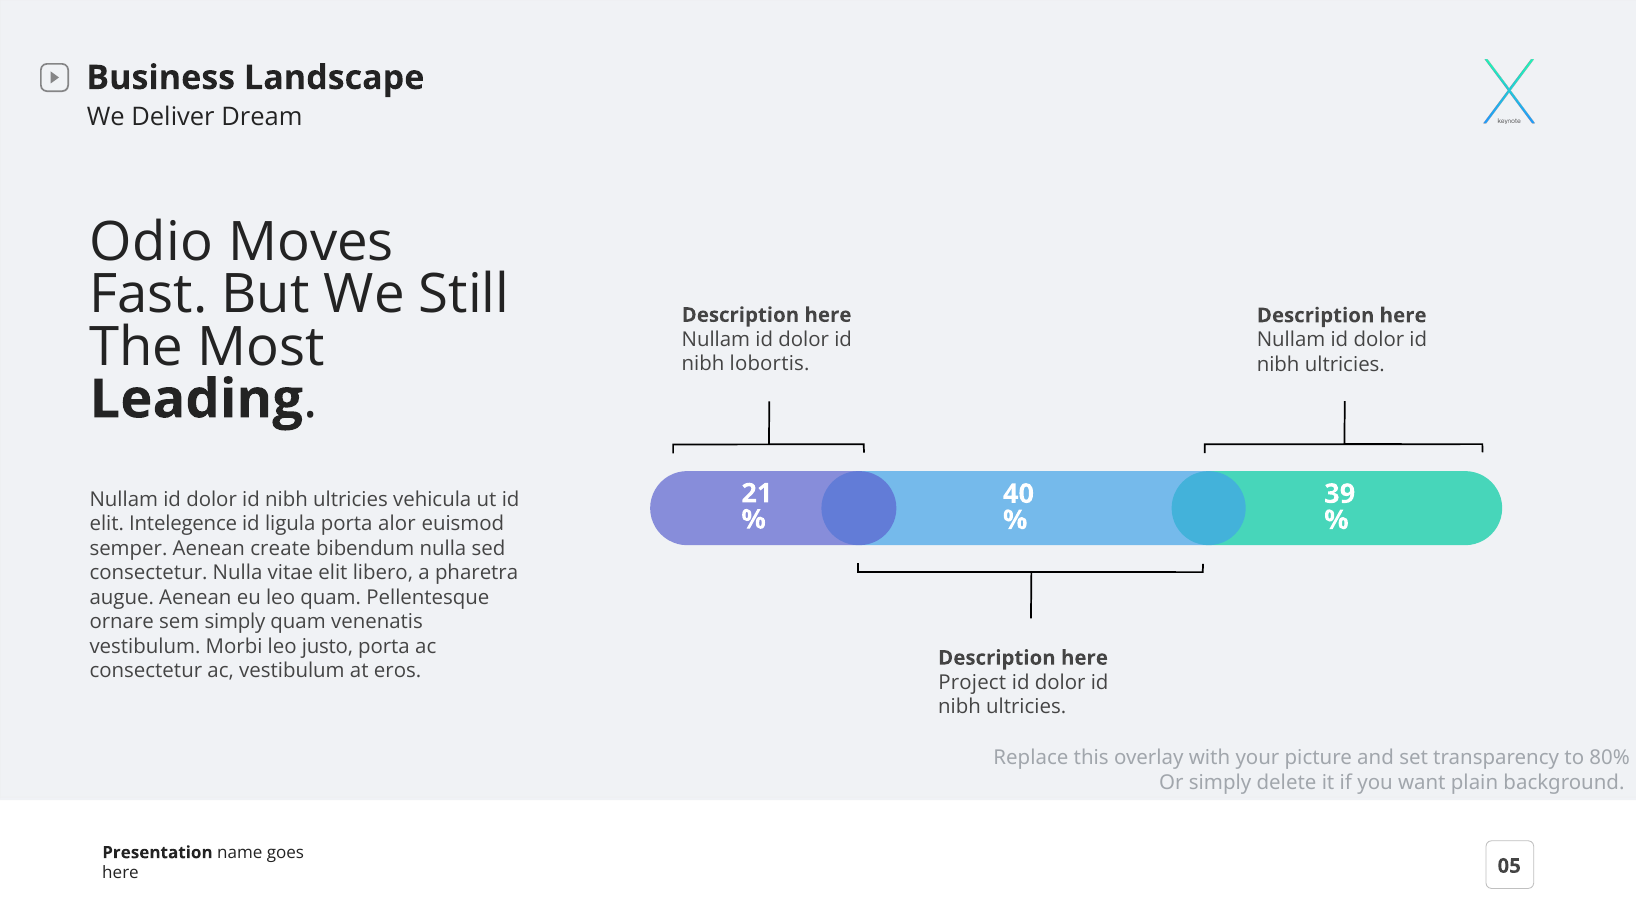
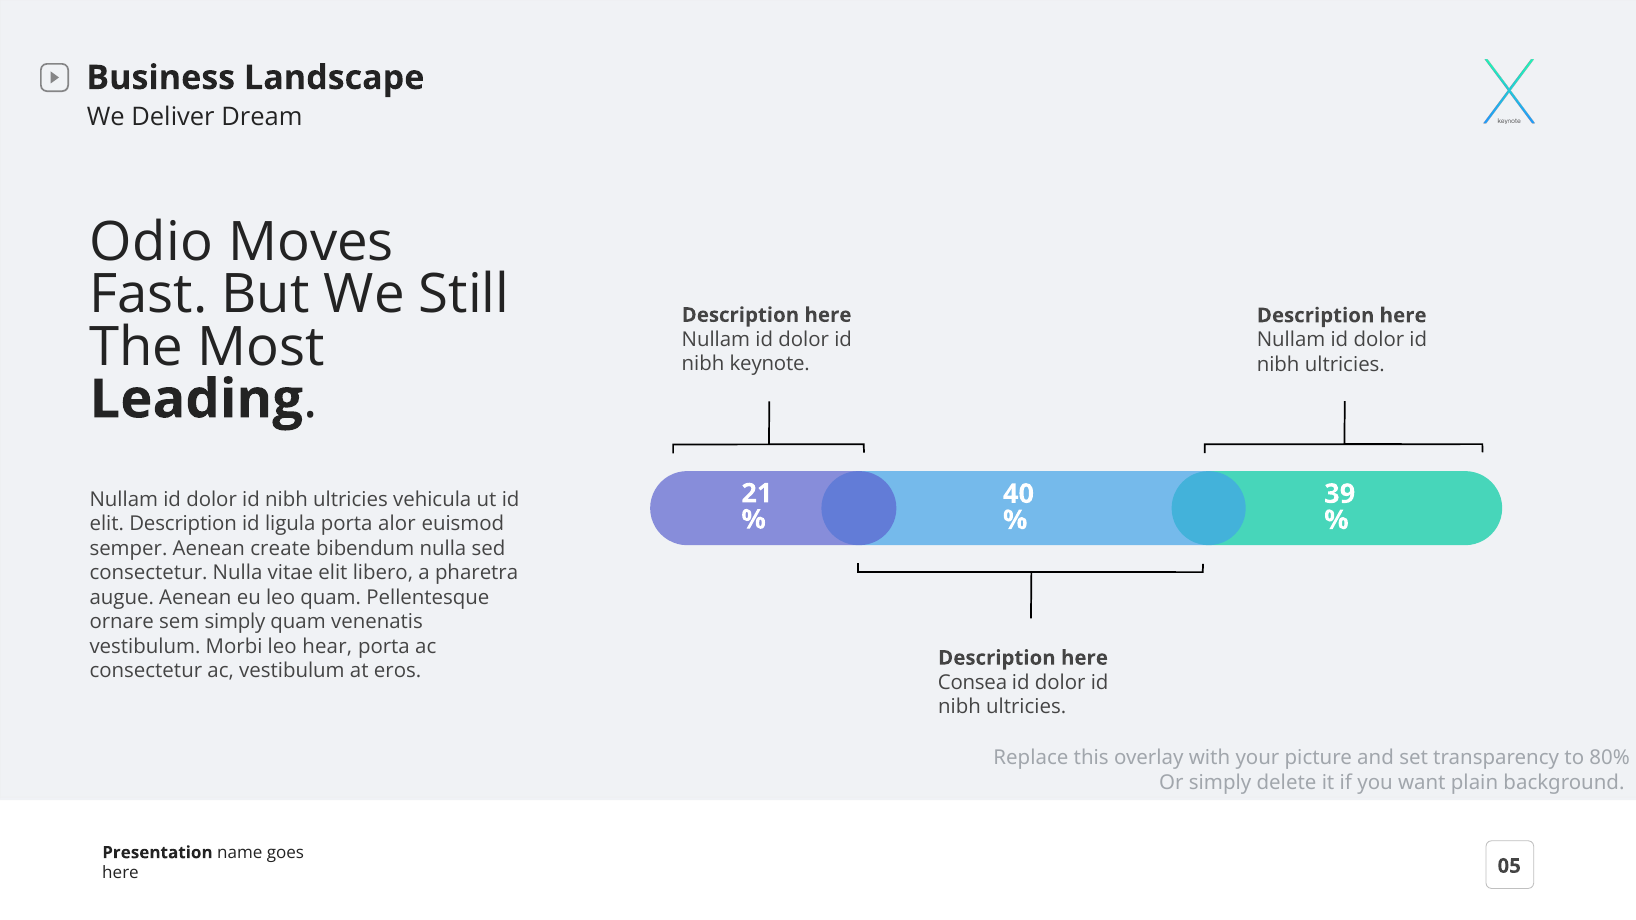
lobortis: lobortis -> keynote (770, 364)
elit Intelegence: Intelegence -> Description (183, 524)
justo: justo -> hear (327, 647)
Project: Project -> Consea (972, 683)
